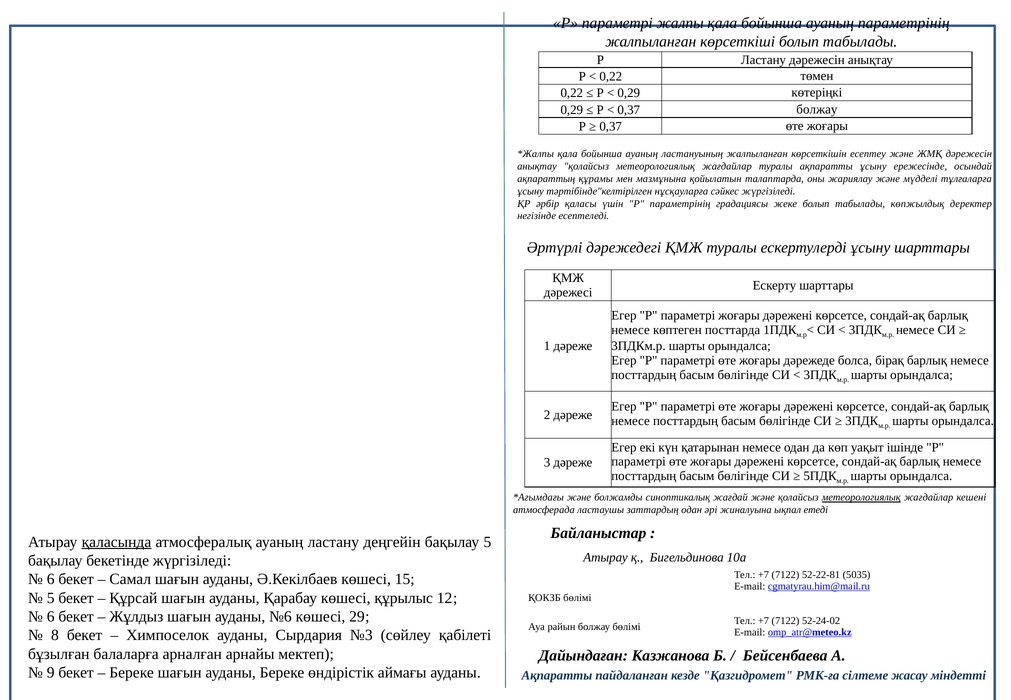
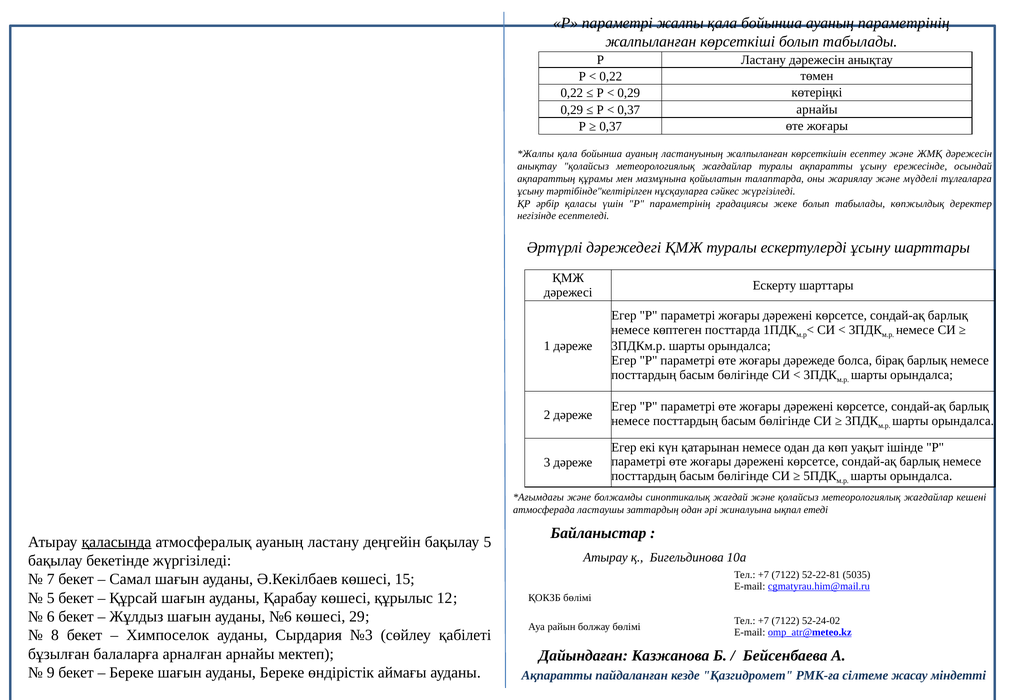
0,37 болжау: болжау -> арнайы (817, 109)
метеорологиялық underline: present -> none (861, 497)
6: 6 -> 7 (51, 579)
